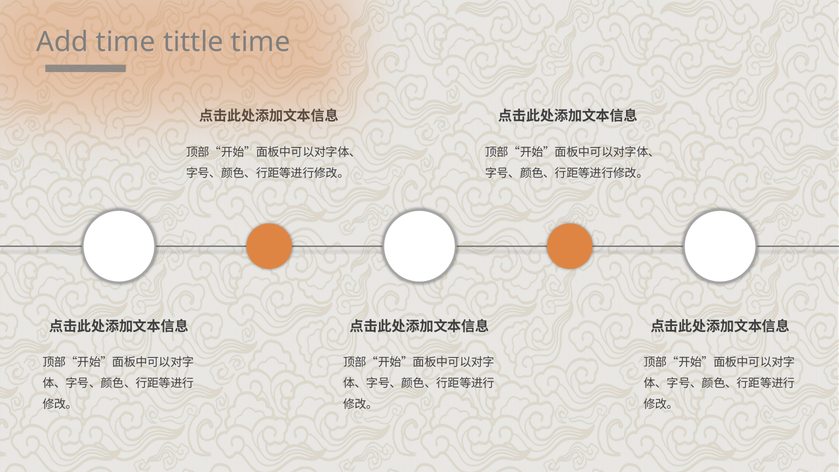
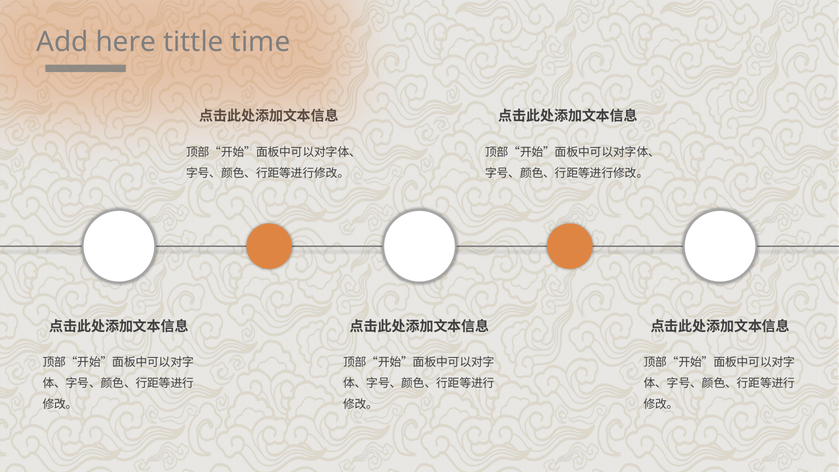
Add time: time -> here (126, 42)
